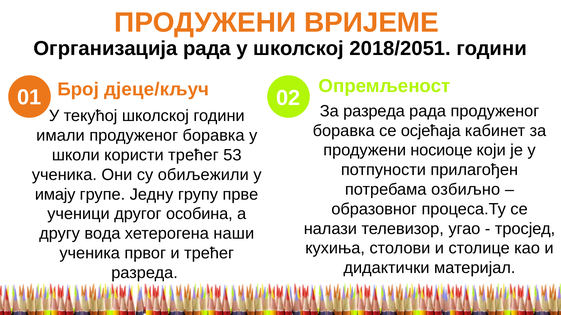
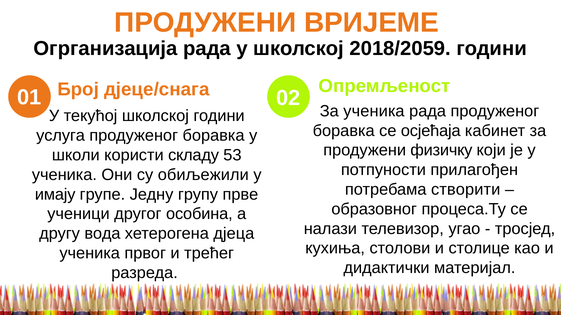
2018/2051: 2018/2051 -> 2018/2059 (400, 49)
дјеце/кључ: дјеце/кључ -> дјеце/снага (157, 89)
За разреда: разреда -> ученика (374, 111)
имали: имали -> услуга (61, 136)
носиоце: носиоце -> физичку (441, 150)
користи трећег: трећег -> складу (194, 155)
озбиљно: озбиљно -> створити (466, 190)
наши: наши -> дјеца (234, 234)
